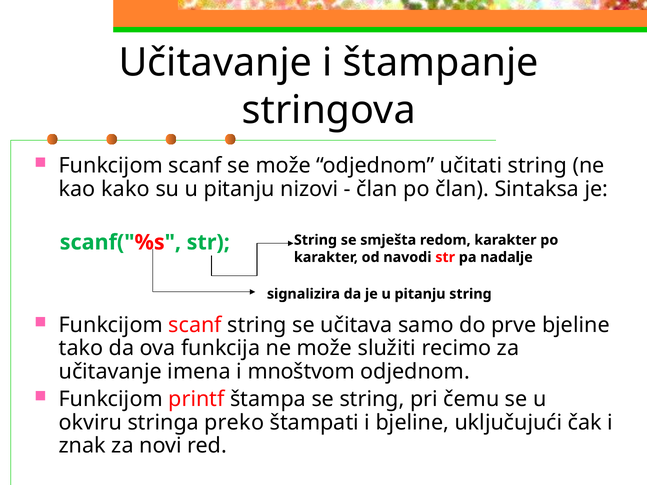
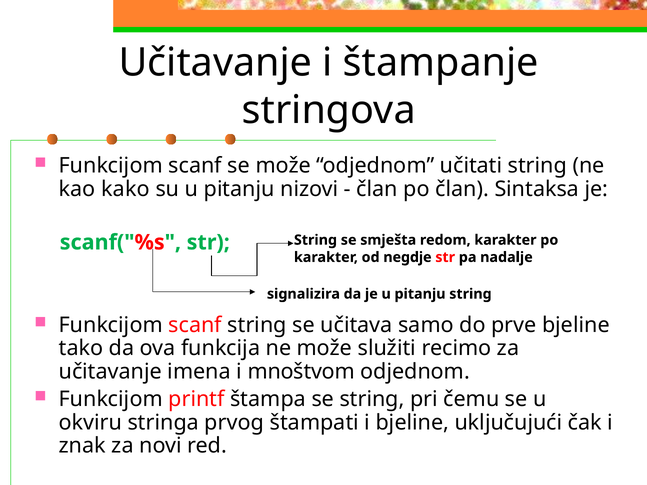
navodi: navodi -> negdje (407, 257)
preko: preko -> prvog (234, 423)
